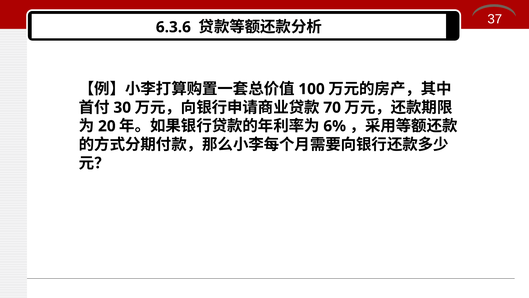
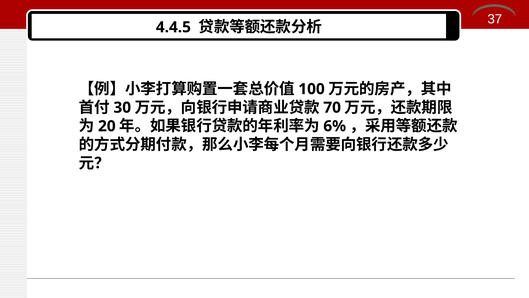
6.3.6: 6.3.6 -> 4.4.5 (173, 27)
